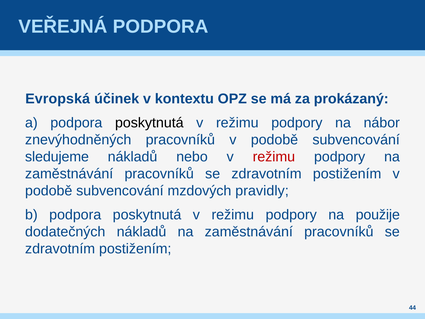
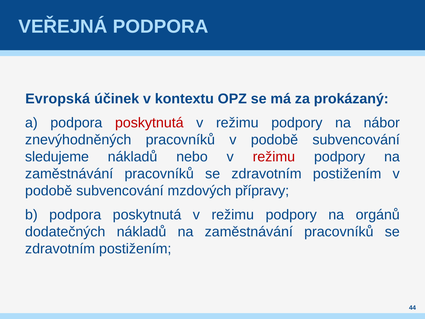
poskytnutá colour: black -> red (149, 123)
pravidly: pravidly -> přípravy (262, 191)
použije: použije -> orgánů (378, 215)
